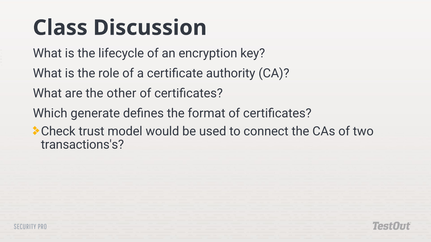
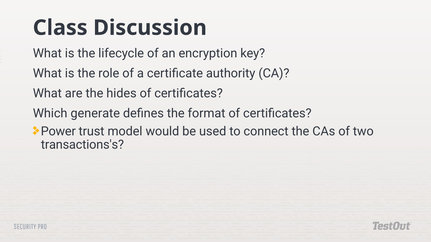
other: other -> hides (122, 93)
Check: Check -> Power (58, 131)
